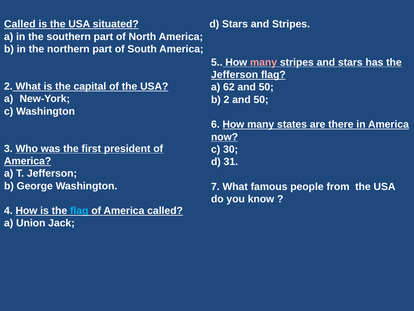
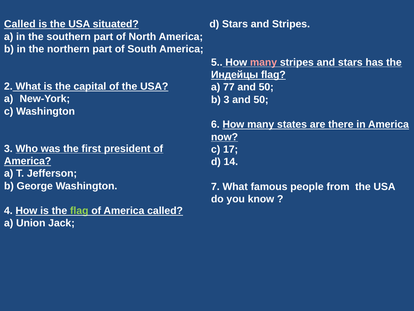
Jefferson: Jefferson -> Индейцы (235, 75)
62: 62 -> 77 (229, 87)
b 2: 2 -> 3 (227, 99)
30: 30 -> 17 (231, 149)
31: 31 -> 14 (231, 162)
flag colour: light blue -> light green (79, 210)
